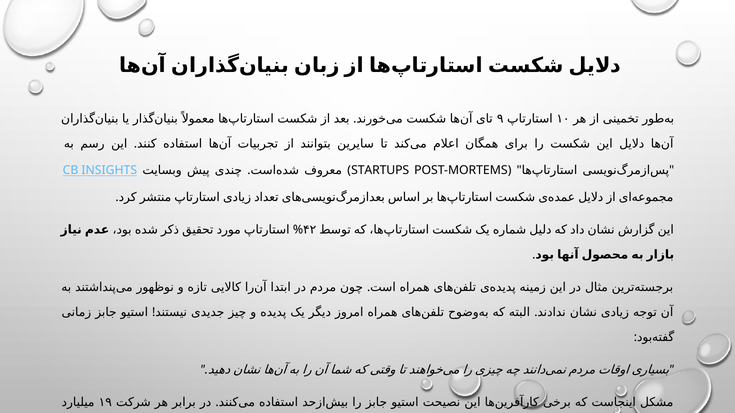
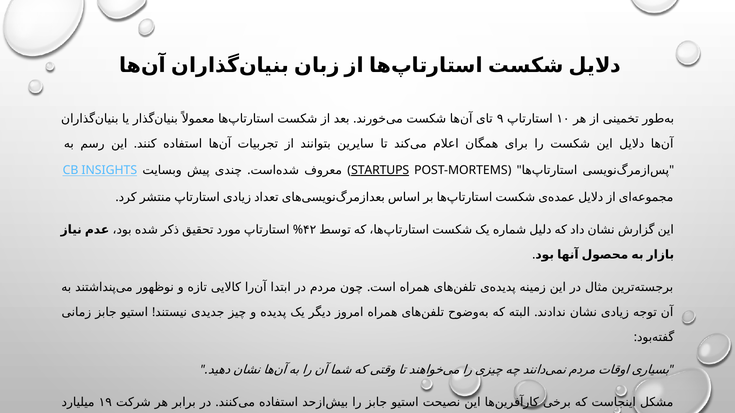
STARTUPS underline: none -> present (380, 170)
